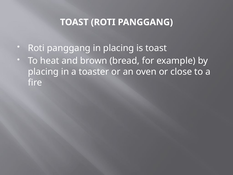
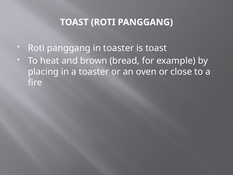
in placing: placing -> toaster (119, 48)
